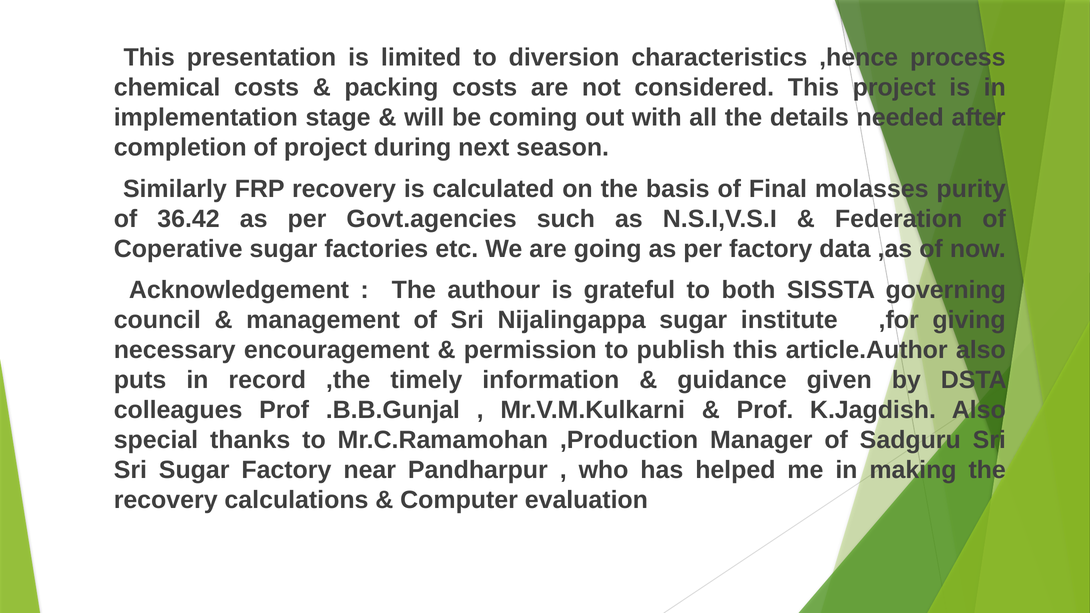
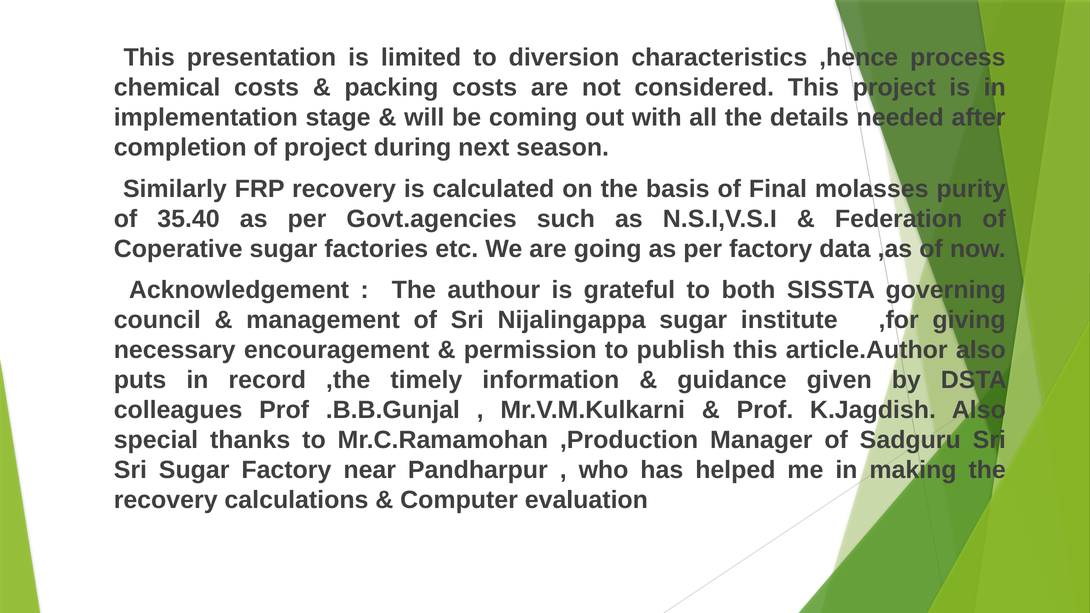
36.42: 36.42 -> 35.40 (189, 219)
